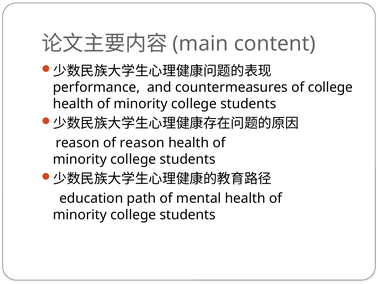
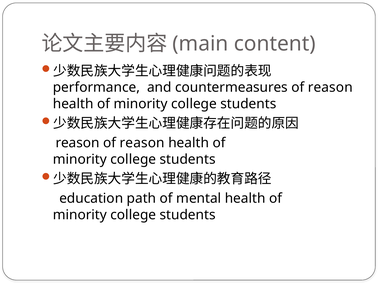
countermeasures of college: college -> reason (330, 87)
